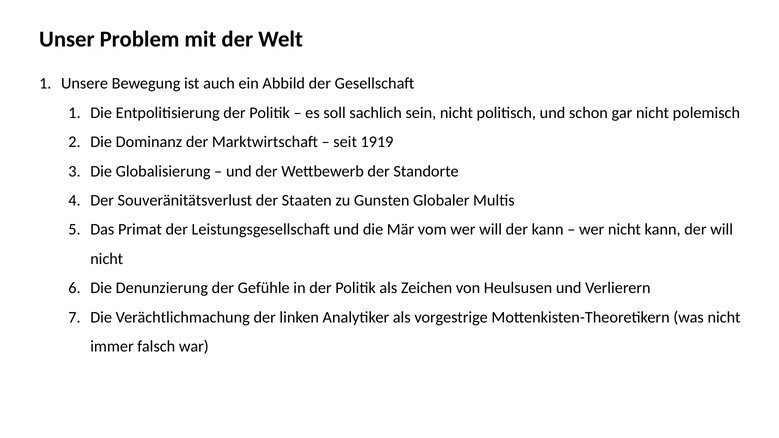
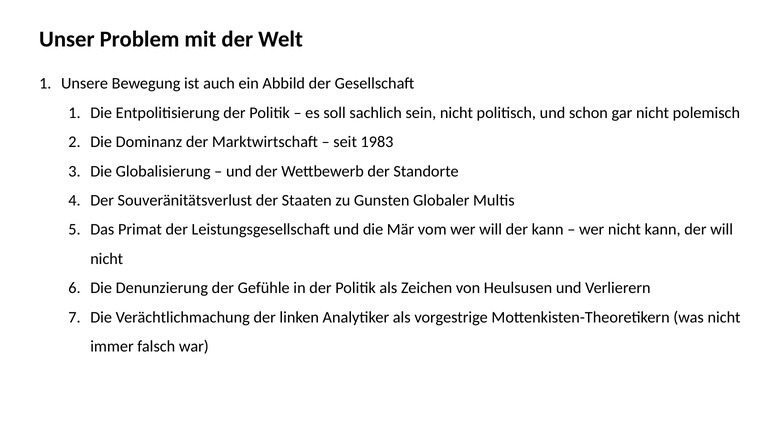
1919: 1919 -> 1983 (377, 142)
